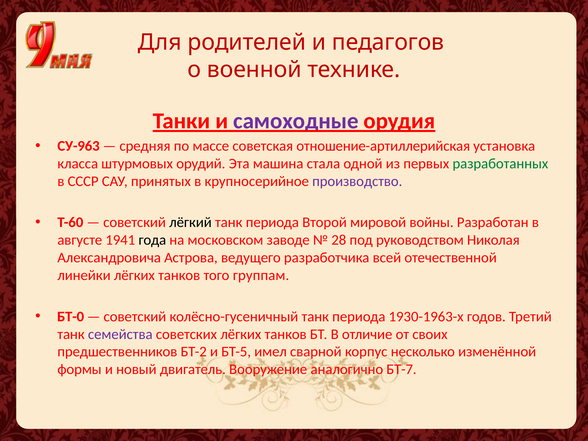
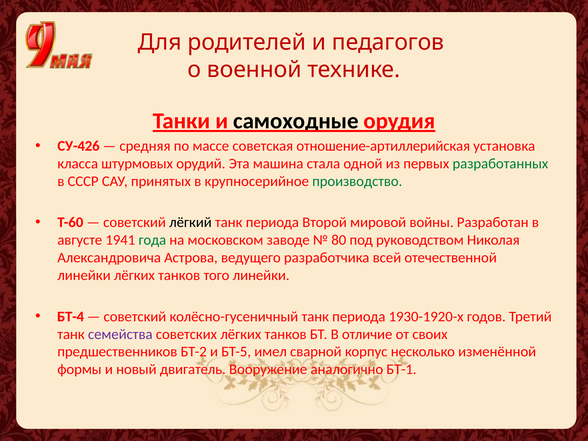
самоходные colour: purple -> black (296, 121)
СУ-963: СУ-963 -> СУ-426 (78, 146)
производство colour: purple -> green (357, 181)
года colour: black -> green (152, 240)
28: 28 -> 80 (339, 240)
того группам: группам -> линейки (261, 275)
БТ-0: БТ-0 -> БТ-4 (71, 317)
1930-1963-х: 1930-1963-х -> 1930-1920-х (426, 317)
БТ-7: БТ-7 -> БТ-1 (401, 369)
